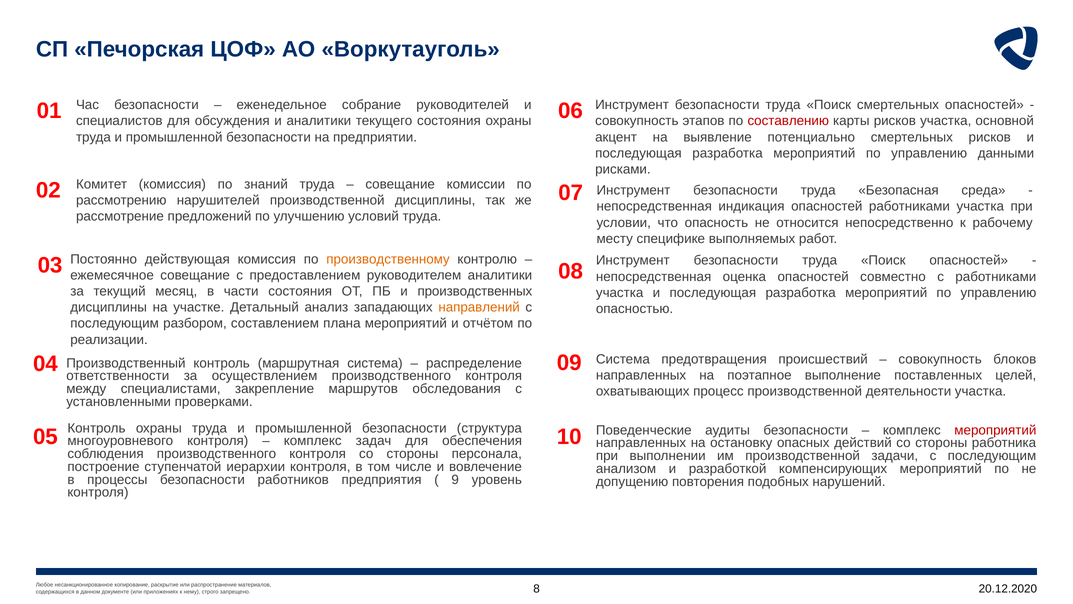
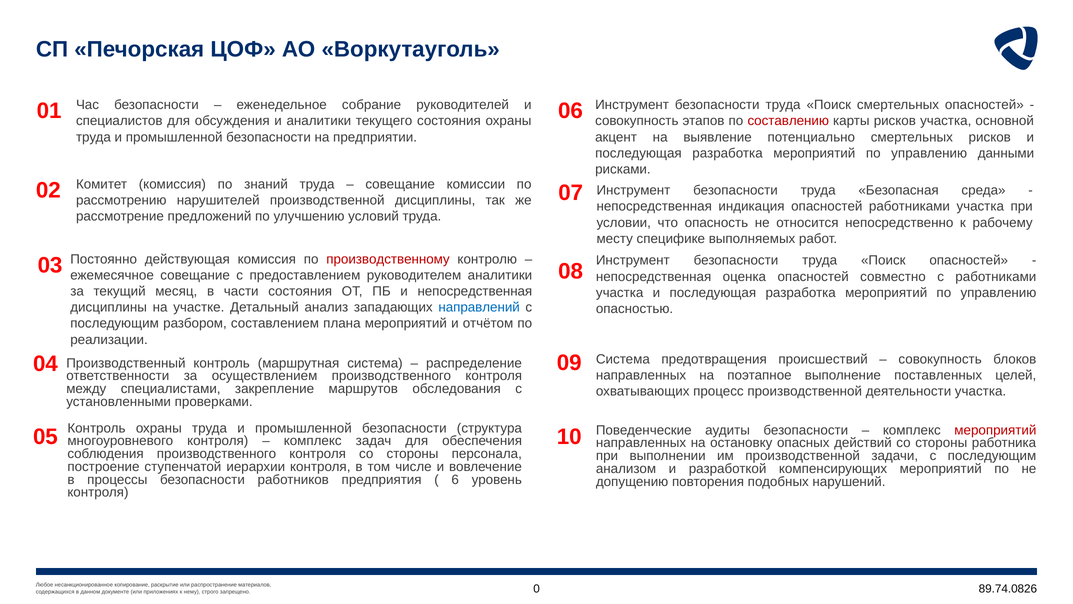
производственному colour: orange -> red (388, 259)
и производственных: производственных -> непосредственная (475, 291)
направлений colour: orange -> blue (479, 307)
9: 9 -> 6 (455, 479)
20.12.2020: 20.12.2020 -> 89.74.0826 (1008, 588)
8: 8 -> 0 (537, 588)
